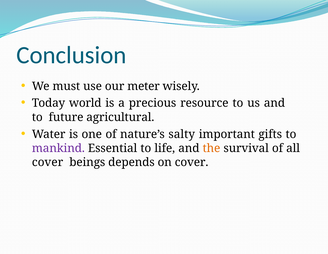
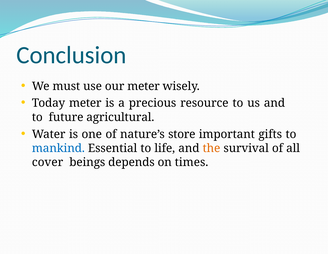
Today world: world -> meter (85, 103)
salty: salty -> store (182, 134)
mankind colour: purple -> blue (58, 148)
on cover: cover -> times (192, 162)
